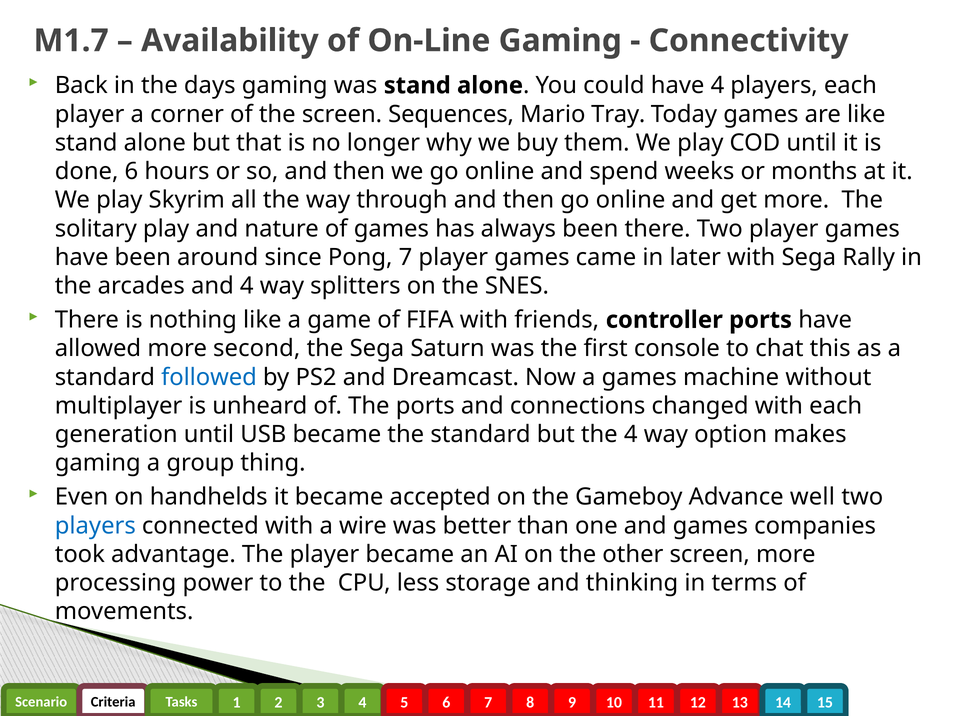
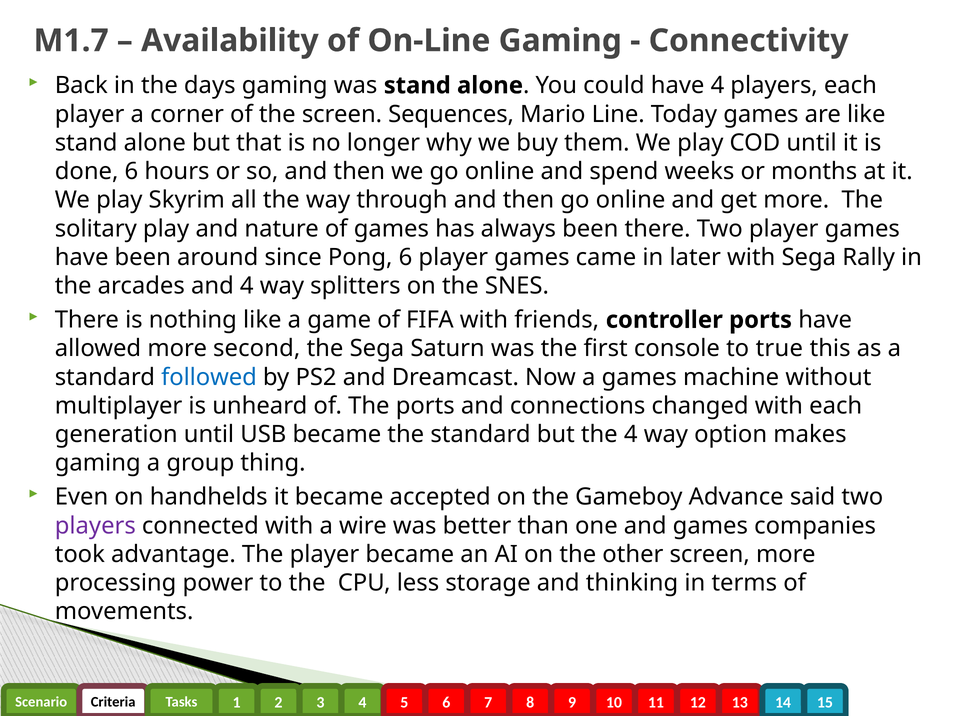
Tray: Tray -> Line (618, 114)
Pong 7: 7 -> 6 (405, 257)
chat: chat -> true (779, 348)
well: well -> said (813, 497)
players colour: blue -> purple (95, 525)
